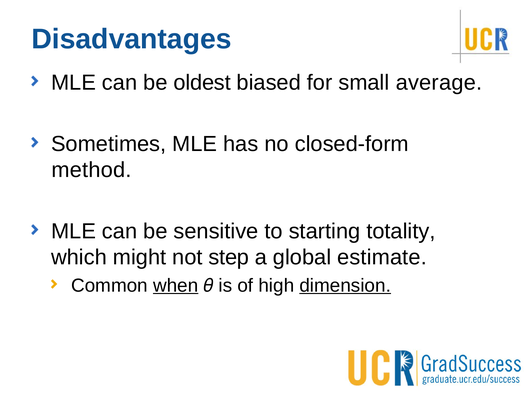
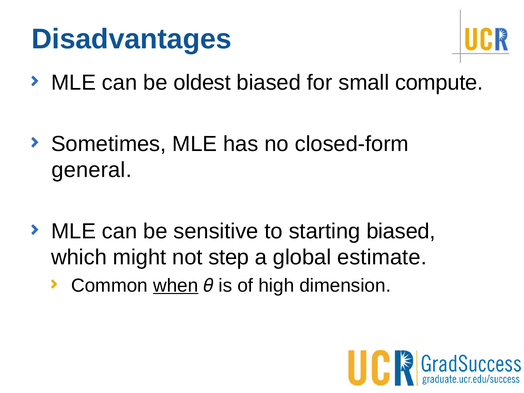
average: average -> compute (439, 83)
method: method -> general (92, 170)
starting totality: totality -> biased (401, 231)
dimension underline: present -> none (345, 285)
